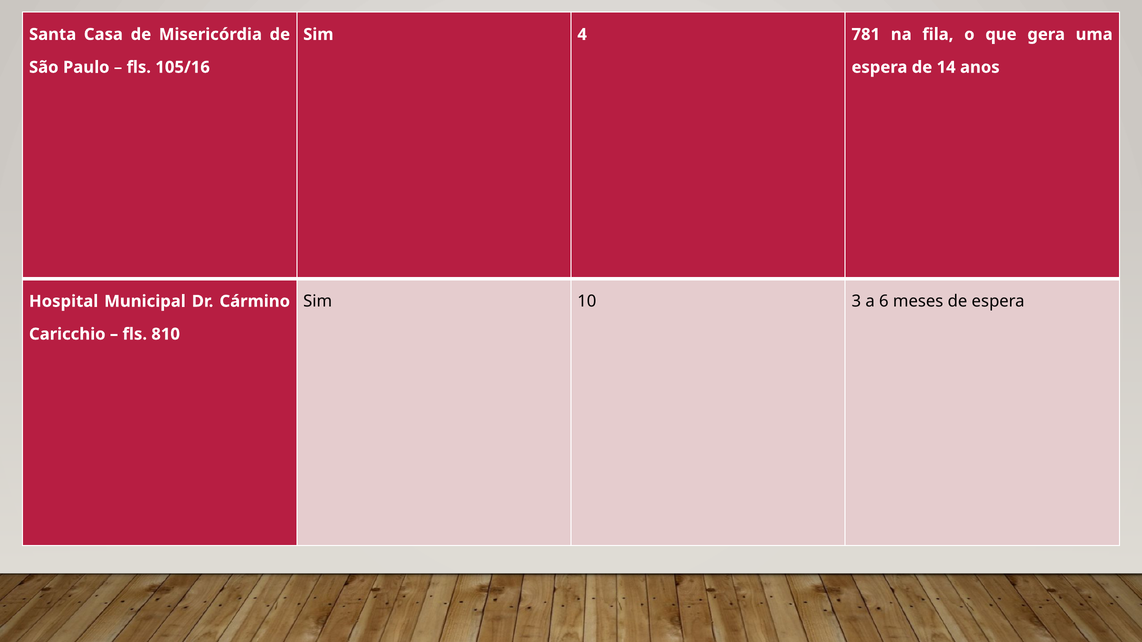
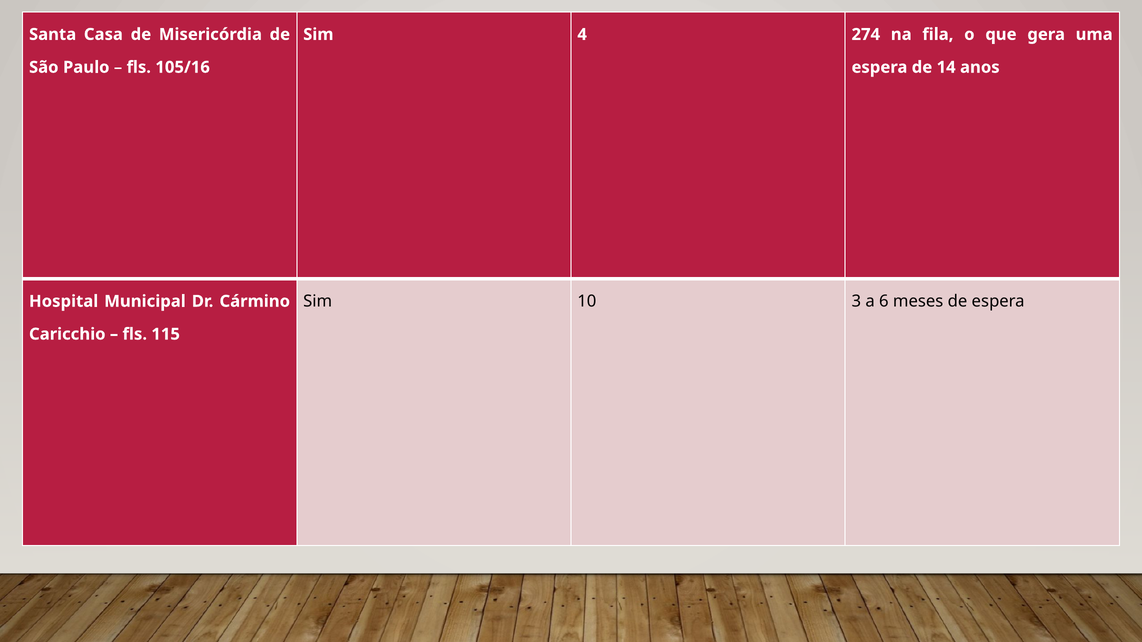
781: 781 -> 274 (866, 34)
810: 810 -> 115 (166, 334)
